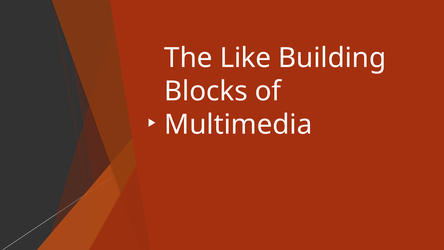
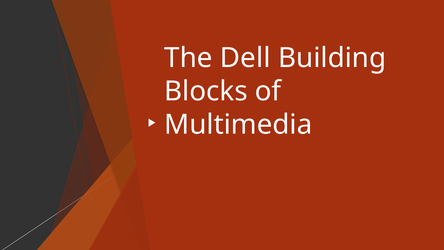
Like: Like -> Dell (245, 58)
